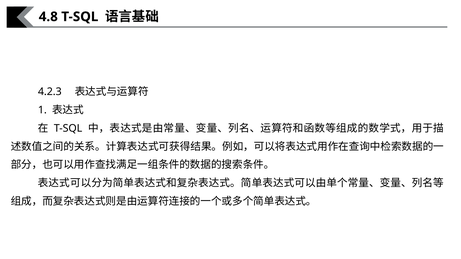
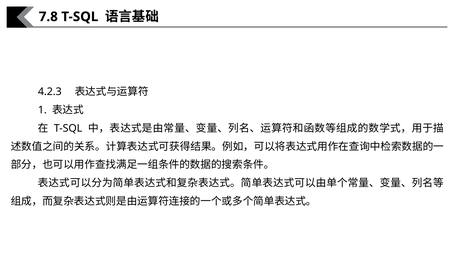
4.8: 4.8 -> 7.8 (48, 17)
